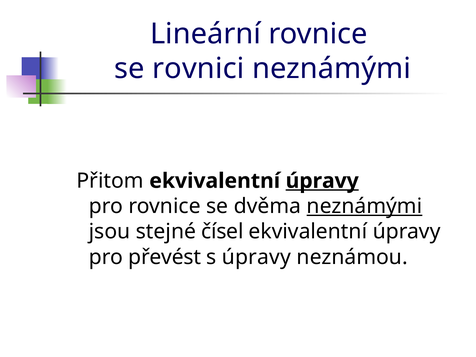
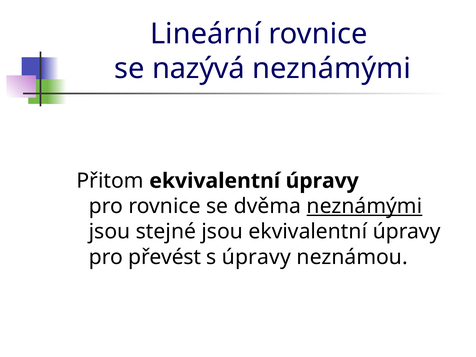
rovnici: rovnici -> nazývá (198, 69)
úpravy underline: present -> none (322, 181)
stejné čísel: čísel -> jsou (222, 232)
